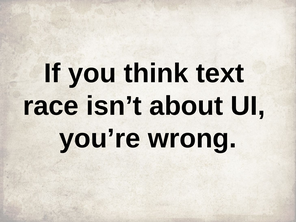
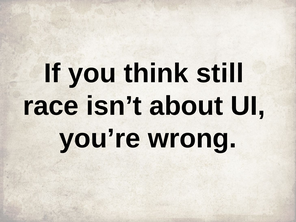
text: text -> still (220, 73)
